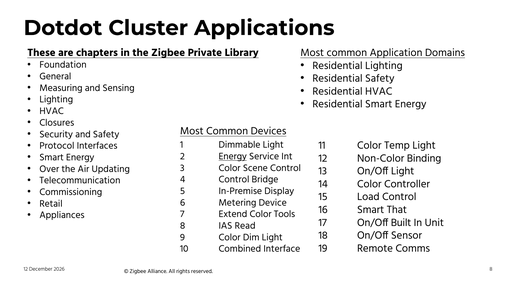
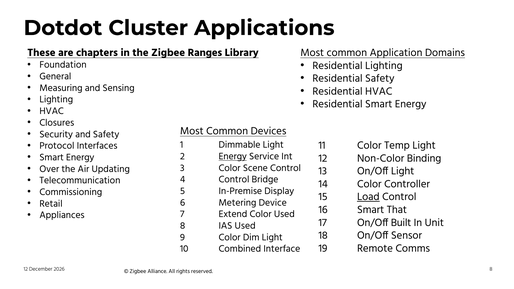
Private: Private -> Ranges (205, 53)
Load underline: none -> present (368, 197)
Color Tools: Tools -> Used (284, 214)
IAS Read: Read -> Used (245, 226)
